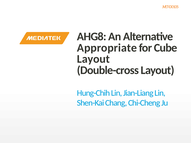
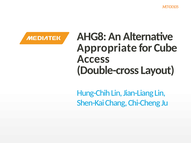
Layout: Layout -> Access (93, 59)
